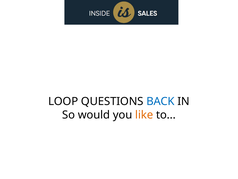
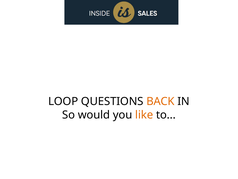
BACK colour: blue -> orange (160, 101)
